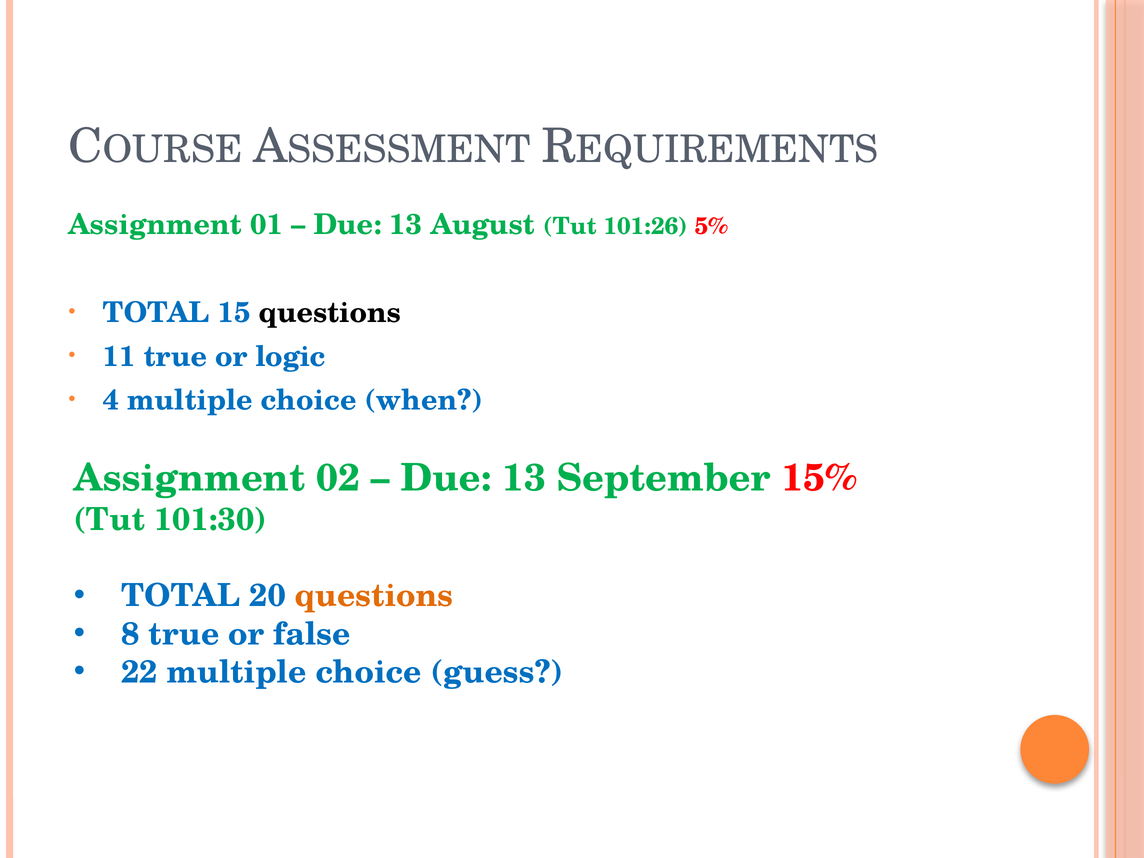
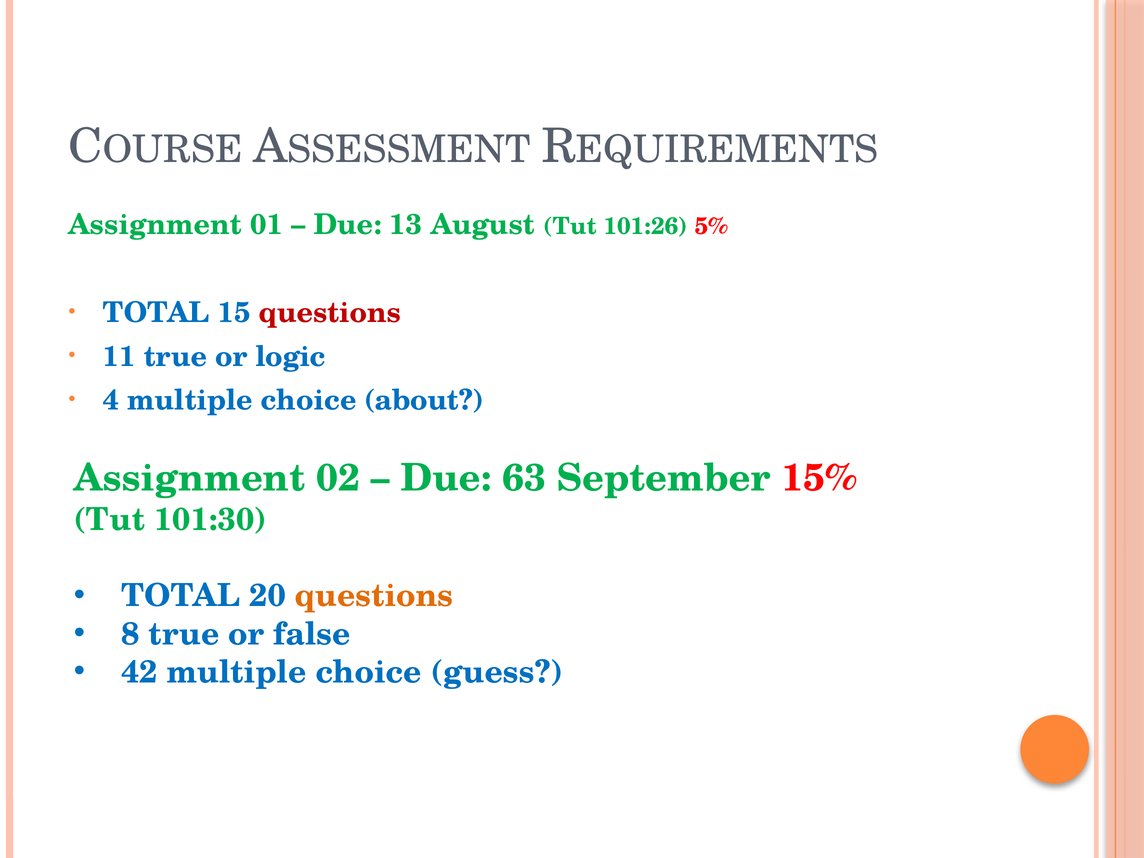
questions colour: black -> red (330, 313)
when: when -> about (424, 400)
13: 13 -> 63 (524, 478)
22: 22 -> 42 (139, 672)
